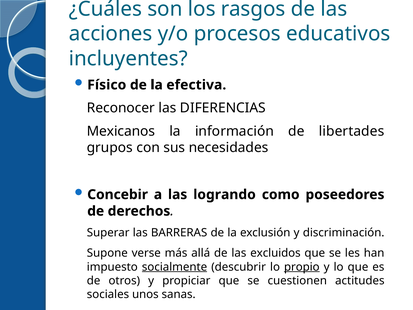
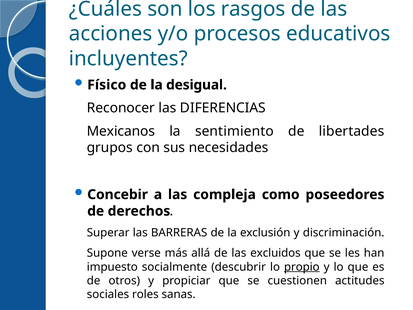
efectiva: efectiva -> desigual (196, 85)
información: información -> sentimiento (234, 131)
logrando: logrando -> compleja (225, 194)
socialmente underline: present -> none (175, 267)
unos: unos -> roles (145, 294)
